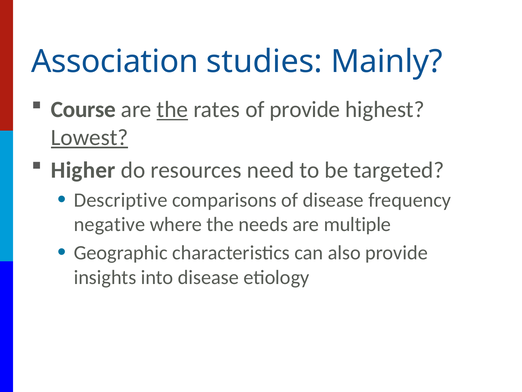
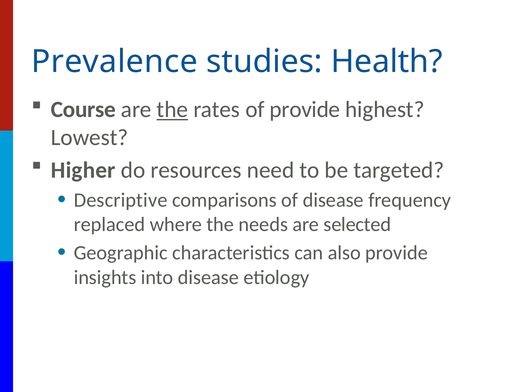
Association: Association -> Prevalence (115, 61)
Mainly: Mainly -> Health (387, 61)
Lowest underline: present -> none (90, 137)
negative: negative -> replaced (109, 224)
multiple: multiple -> selected (357, 224)
